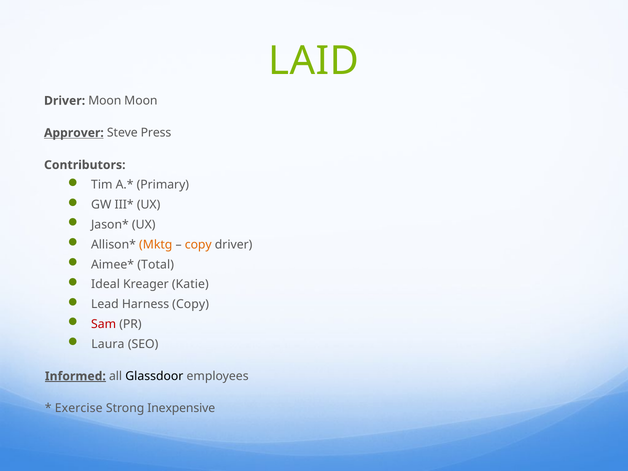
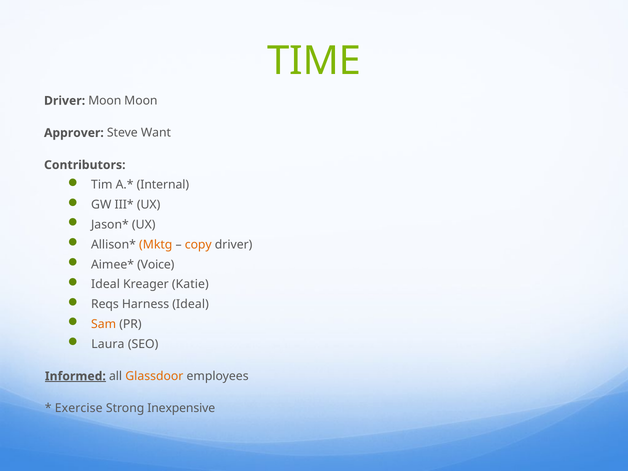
LAID: LAID -> TIME (314, 61)
Approver underline: present -> none (74, 133)
Press: Press -> Want (156, 133)
Primary: Primary -> Internal (163, 185)
Total: Total -> Voice (156, 265)
Lead: Lead -> Reqs (105, 304)
Harness Copy: Copy -> Ideal (191, 304)
Sam colour: red -> orange (104, 324)
Glassdoor colour: black -> orange (154, 376)
